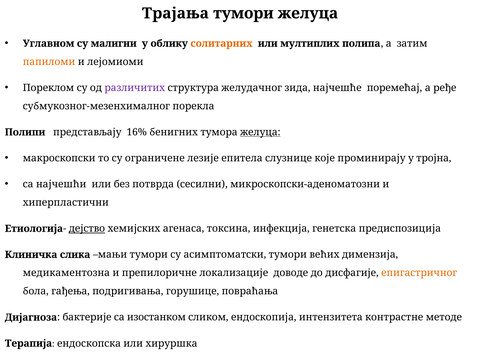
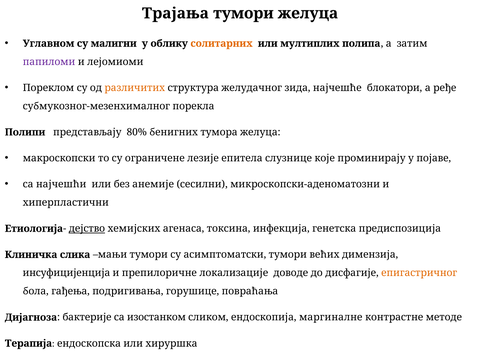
папиломи colour: orange -> purple (49, 62)
различитих colour: purple -> orange (135, 88)
поремећај: поремећај -> блокатори (394, 88)
16%: 16% -> 80% (137, 132)
желуца underline: present -> none (260, 132)
тројна: тројна -> појаве (434, 158)
потврда: потврда -> анемије (153, 184)
медикаментозна: медикаментозна -> инсуфицијенција (66, 273)
интензитета: интензитета -> маргиналне (331, 317)
